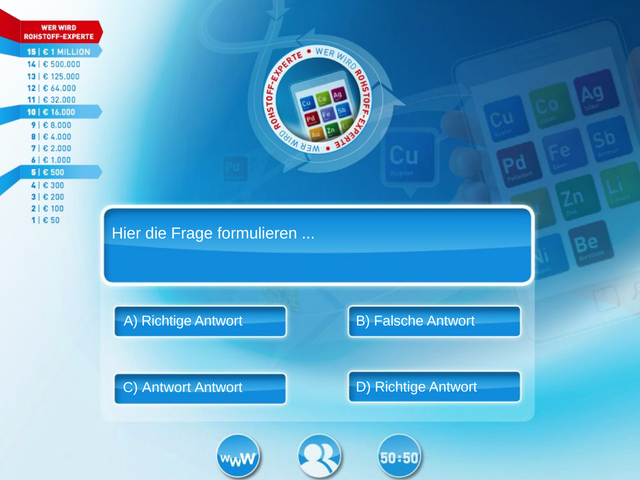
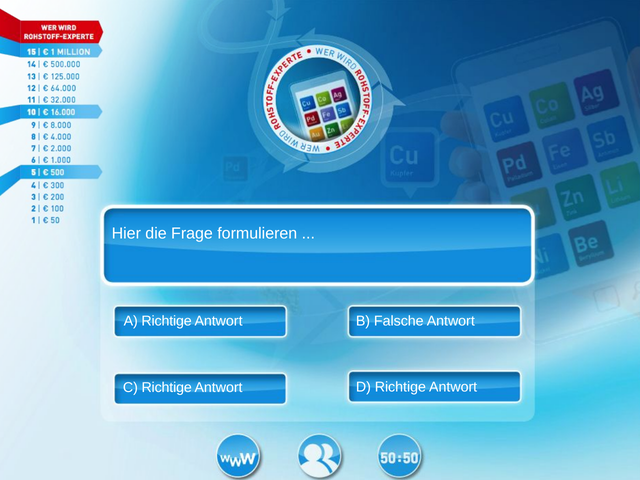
C Antwort: Antwort -> Richtige (167, 388)
